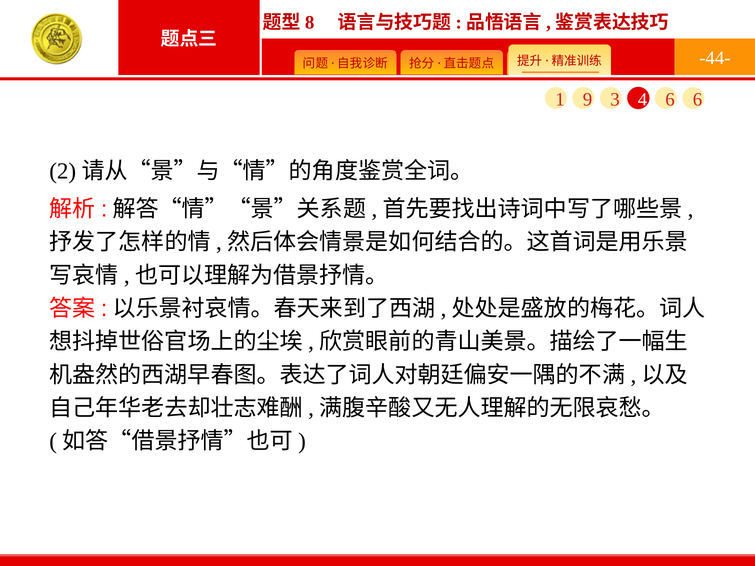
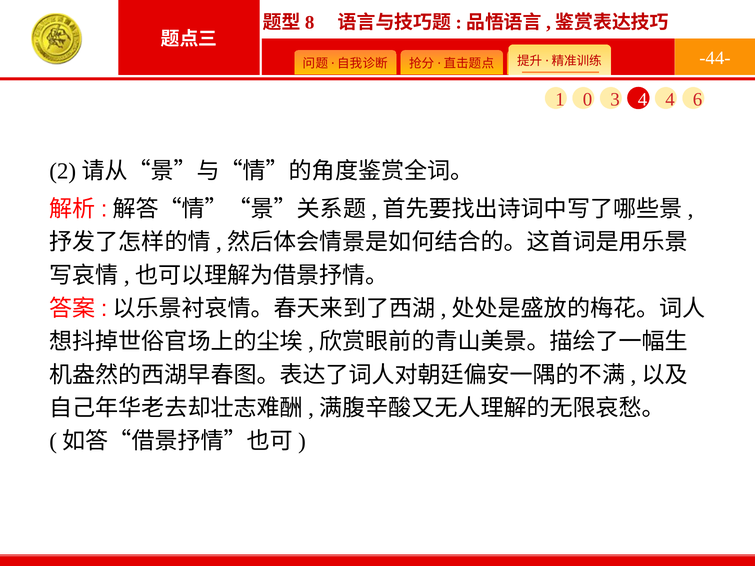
9: 9 -> 0 (588, 99)
4 6: 6 -> 4 (670, 99)
